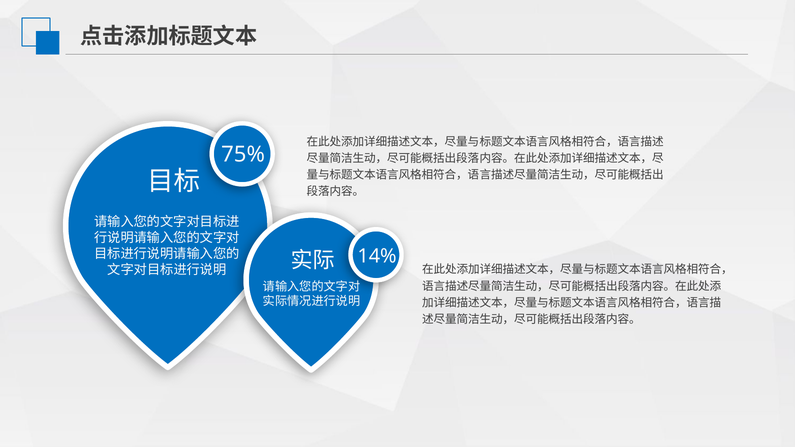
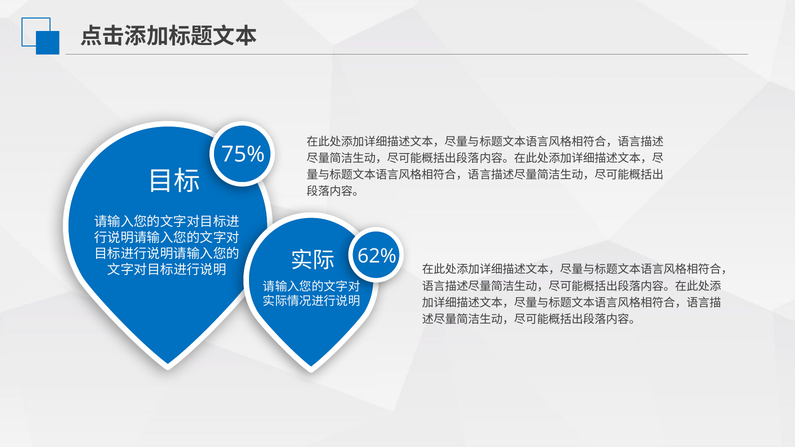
14%: 14% -> 62% (377, 256)
